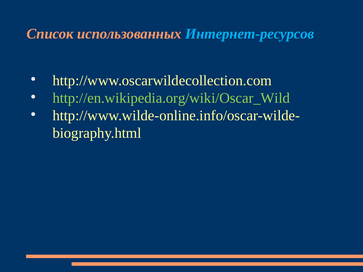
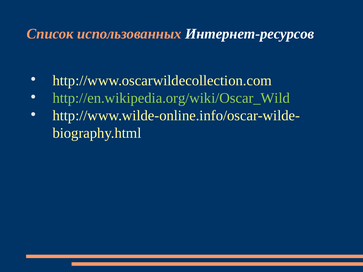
Интернет-ресурсов colour: light blue -> white (250, 34)
